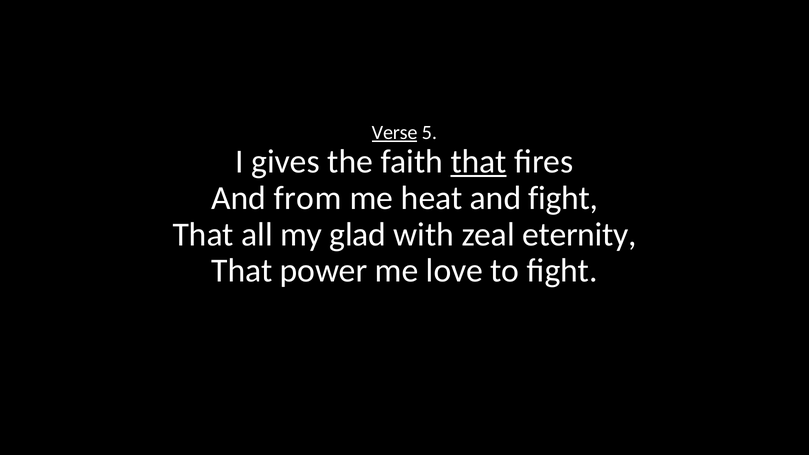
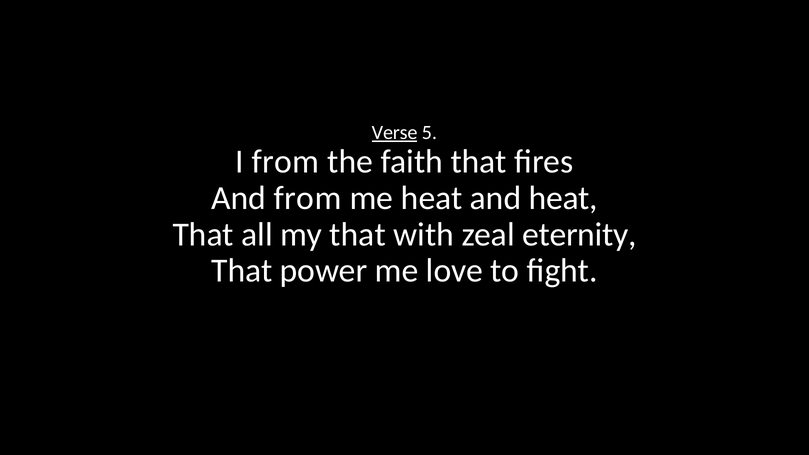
I gives: gives -> from (285, 162)
that underline: present -> none (479, 162)
and fight: fight -> heat (563, 198)
my glad: glad -> that (358, 234)
